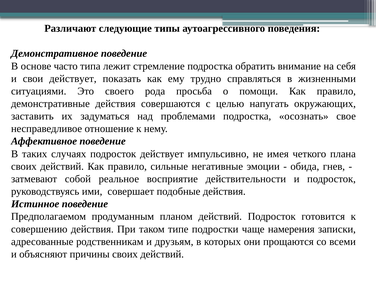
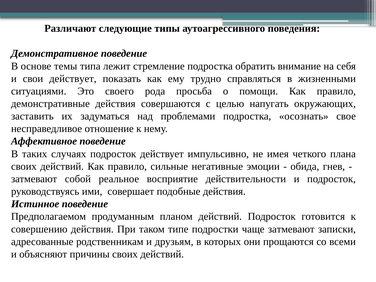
часто: часто -> темы (66, 66)
чаще намерения: намерения -> затмевают (291, 229)
